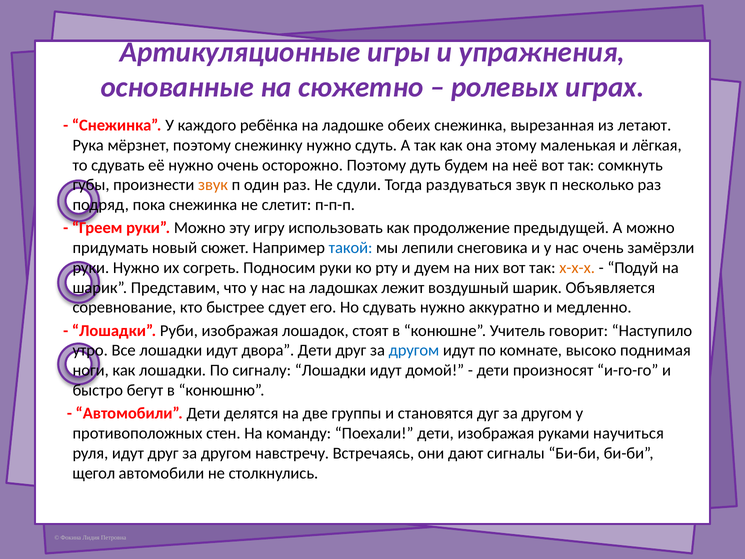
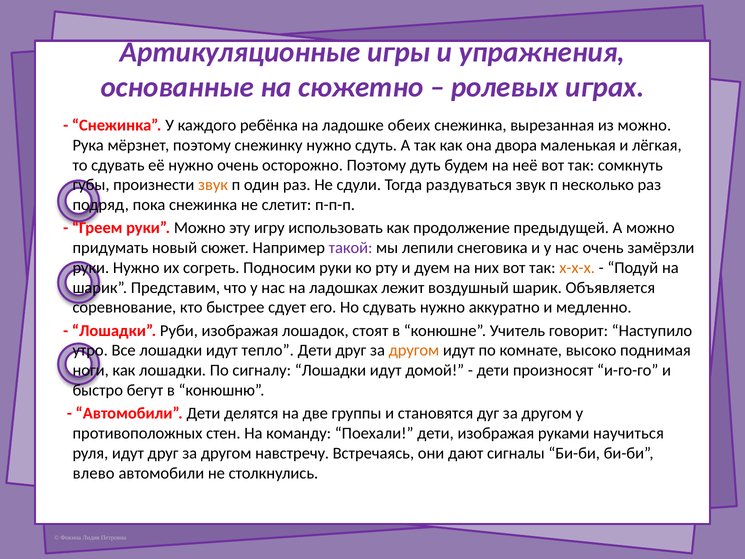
из летают: летают -> можно (644, 125)
этому: этому -> двора (516, 145)
такой colour: blue -> purple (351, 248)
двора: двора -> тепло (268, 350)
другом colour: blue -> orange (414, 350)
щегол: щегол -> влево (94, 473)
